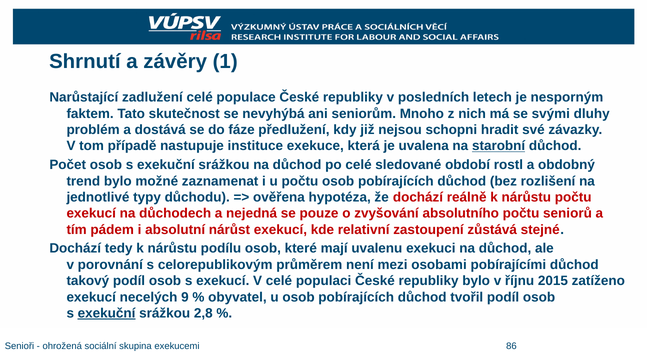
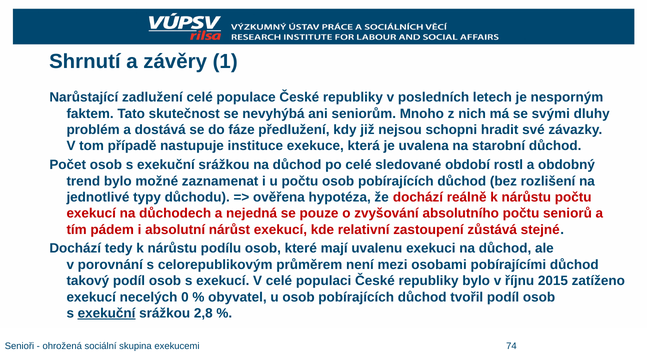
starobní underline: present -> none (499, 146)
9: 9 -> 0 (185, 297)
86: 86 -> 74 (511, 346)
